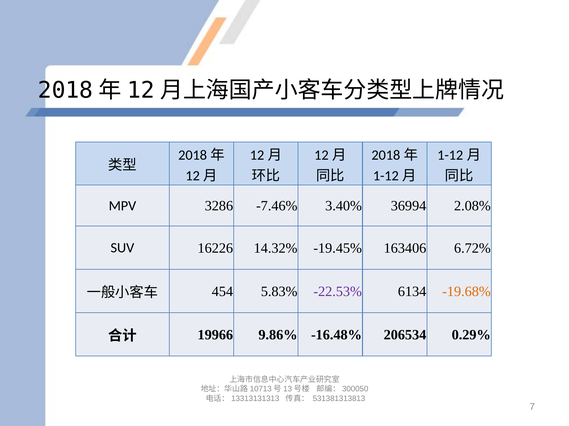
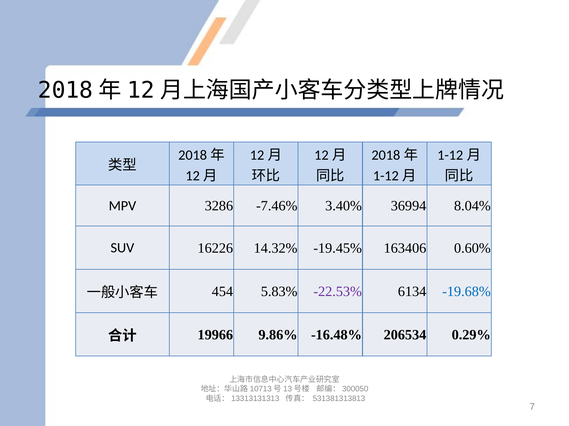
2.08%: 2.08% -> 8.04% (472, 206)
6.72%: 6.72% -> 0.60% (472, 248)
-19.68% colour: orange -> blue (466, 292)
